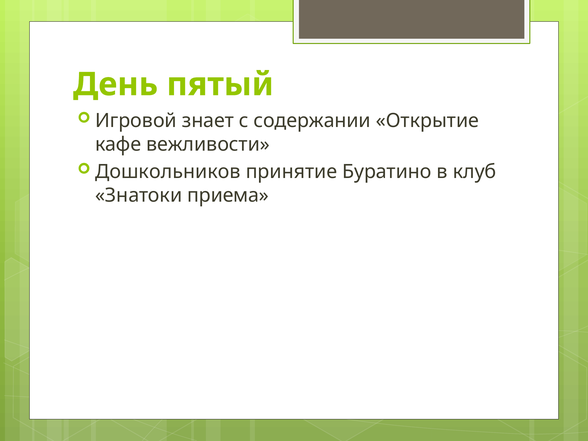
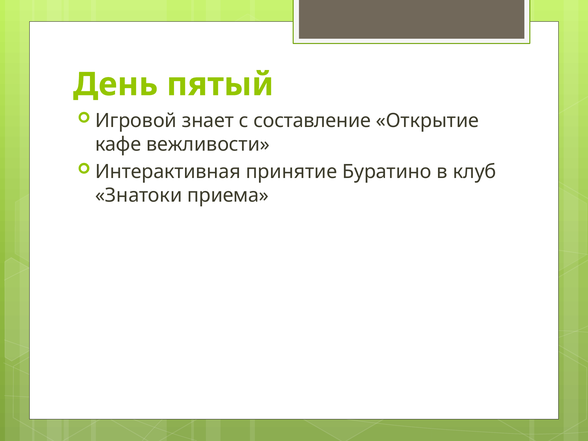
содержании: содержании -> составление (312, 121)
Дошкольников: Дошкольников -> Интерактивная (168, 172)
